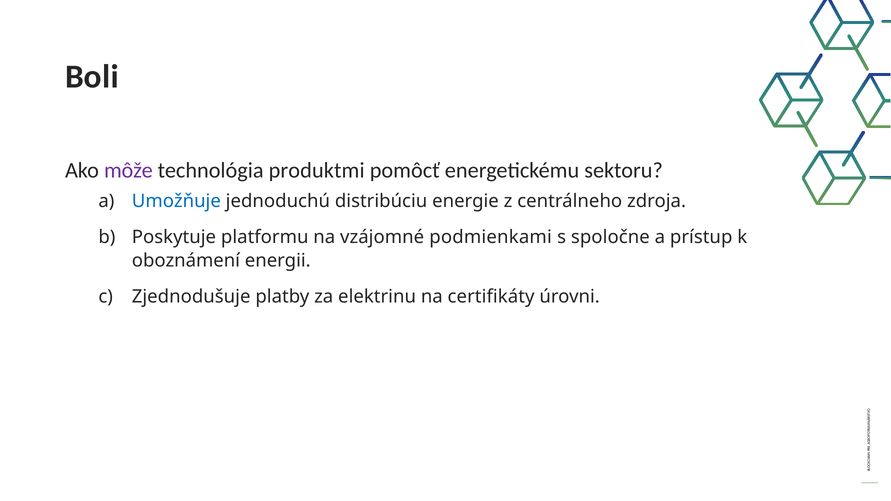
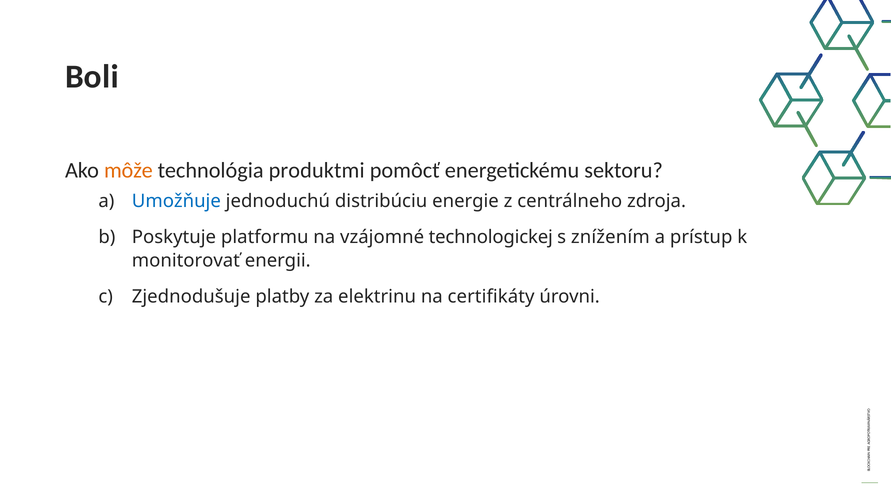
môže colour: purple -> orange (128, 170)
podmienkami: podmienkami -> technologickej (491, 237)
spoločne: spoločne -> znížením (610, 237)
oboznámení: oboznámení -> monitorovať (186, 261)
